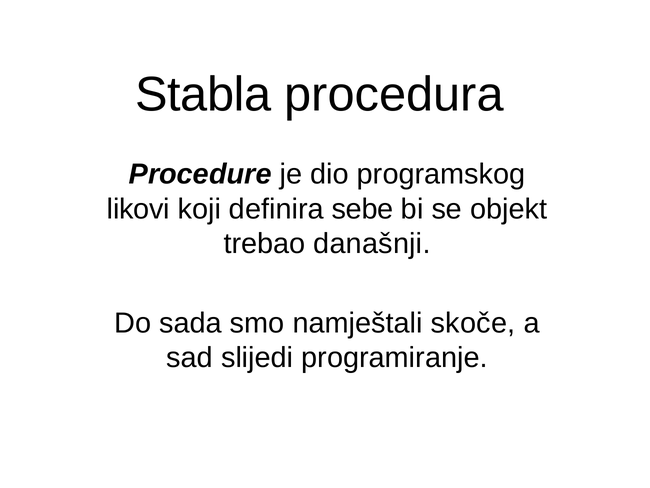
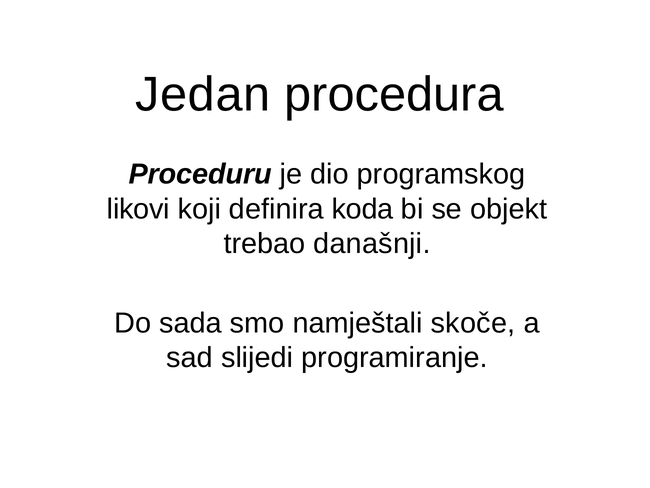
Stabla: Stabla -> Jedan (203, 95)
Procedure: Procedure -> Proceduru (200, 174)
sebe: sebe -> koda (362, 209)
